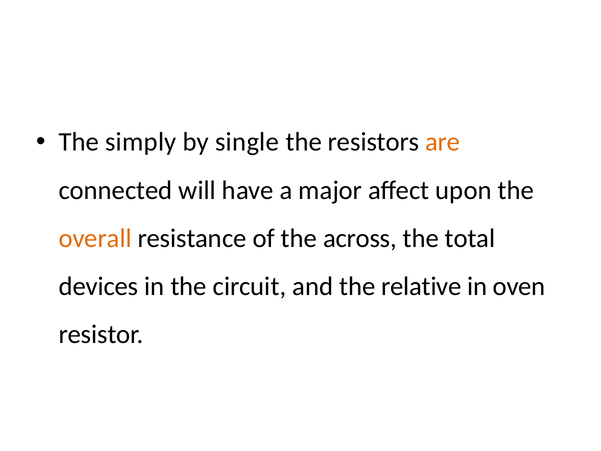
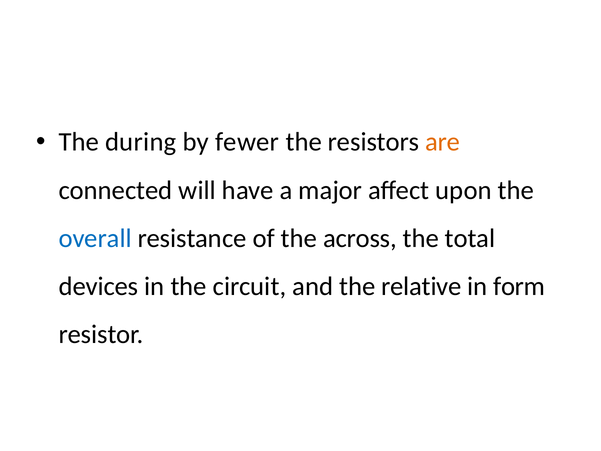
simply: simply -> during (141, 142)
single: single -> fewer (247, 142)
overall colour: orange -> blue (95, 238)
oven: oven -> form (519, 286)
